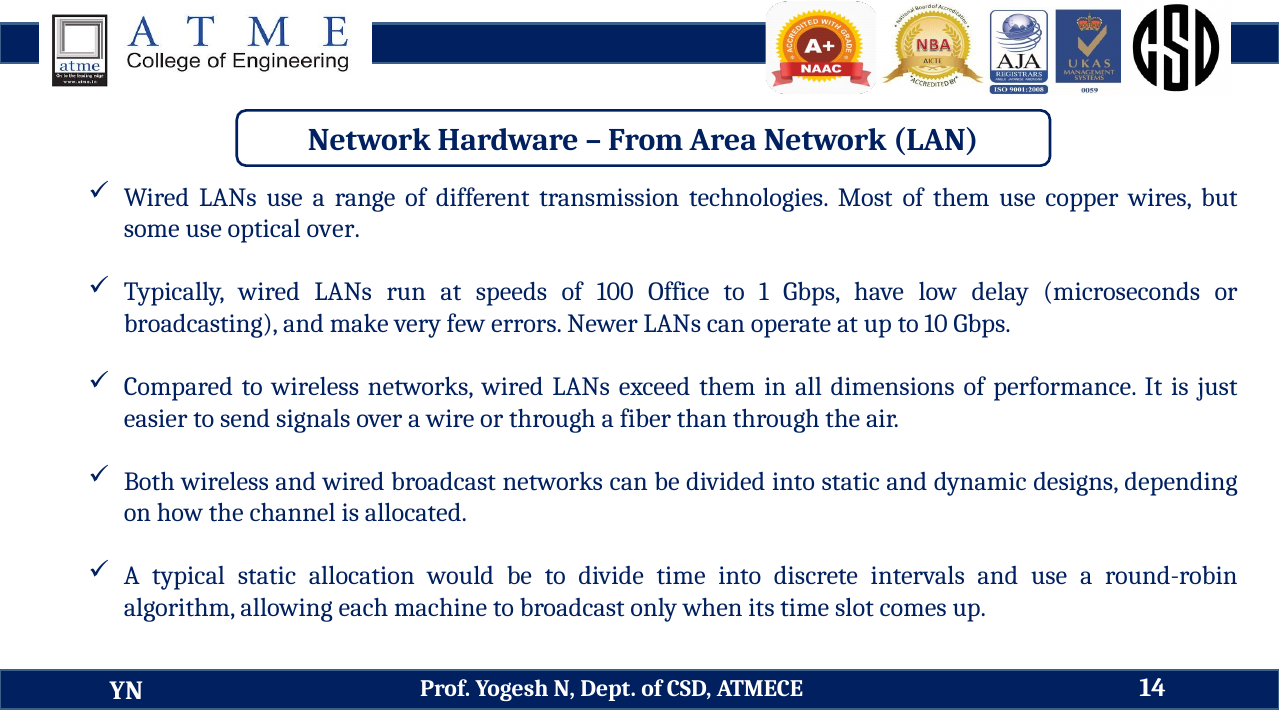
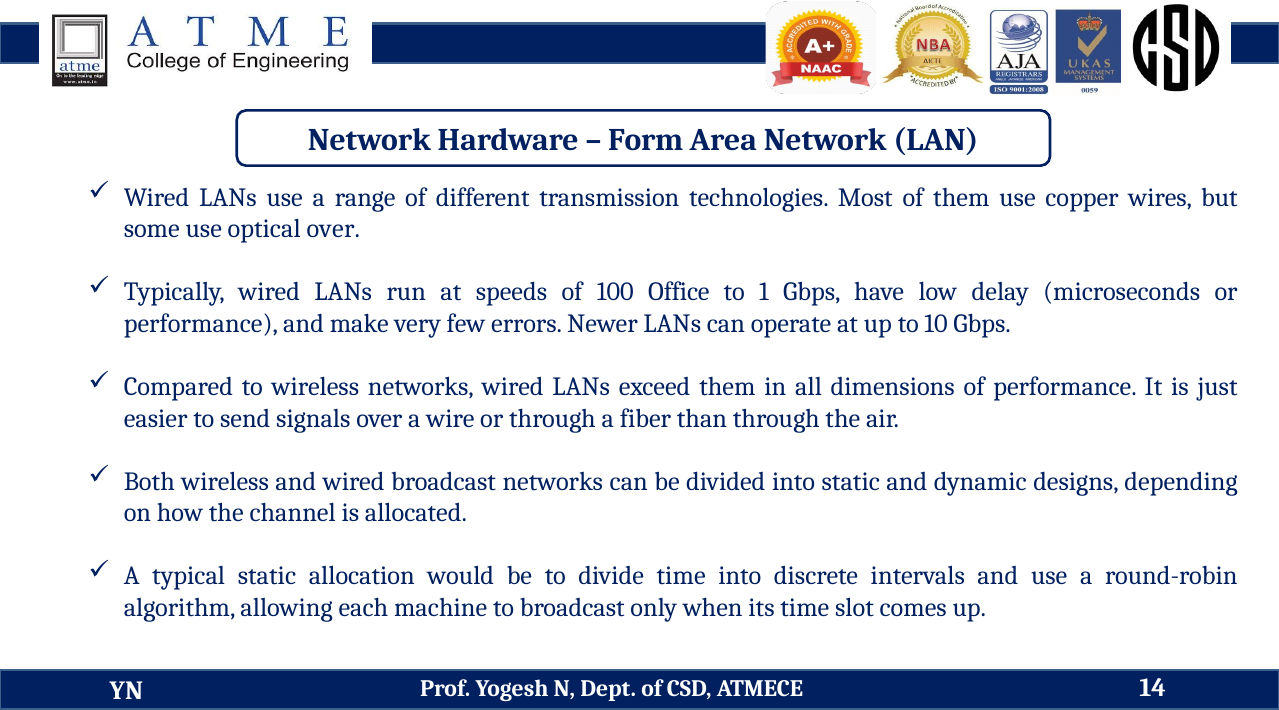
From: From -> Form (646, 140)
broadcasting: broadcasting -> performance (201, 324)
